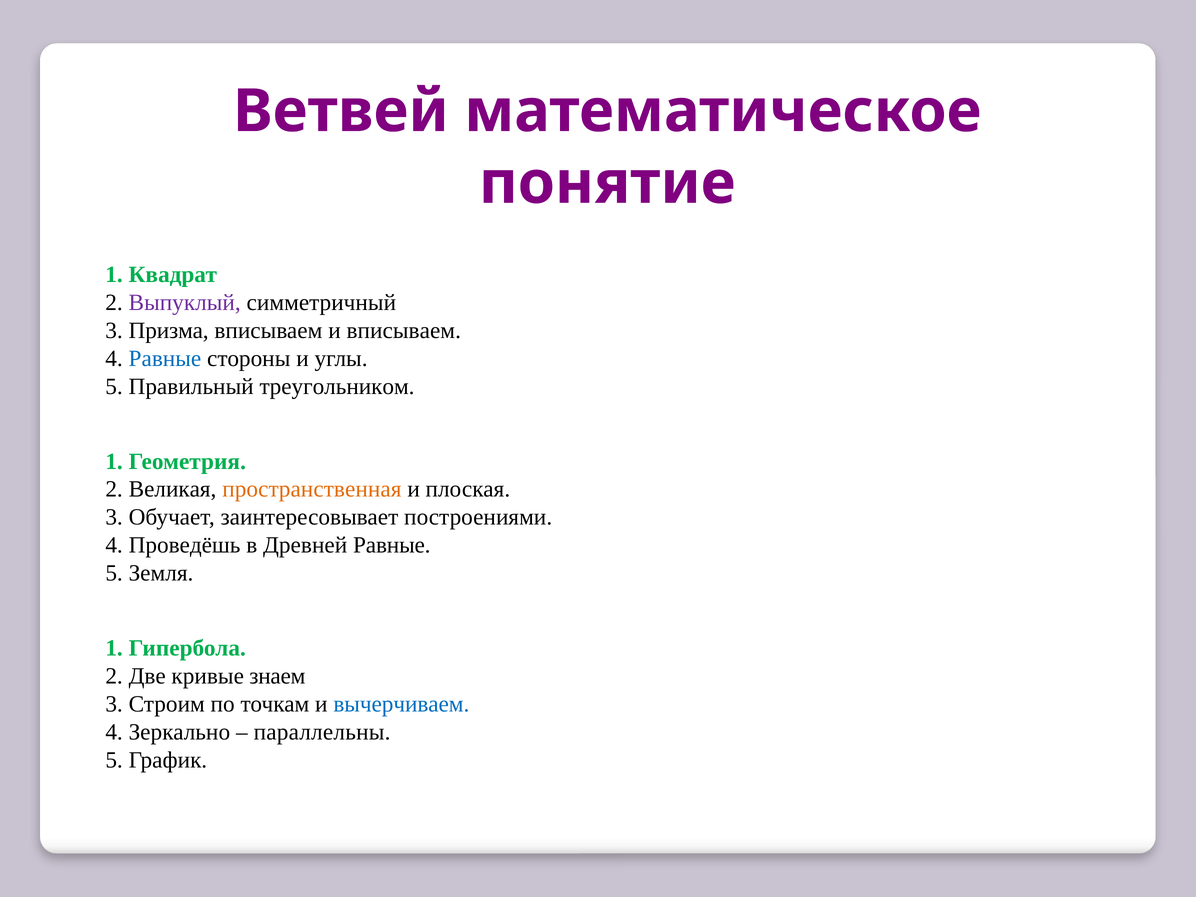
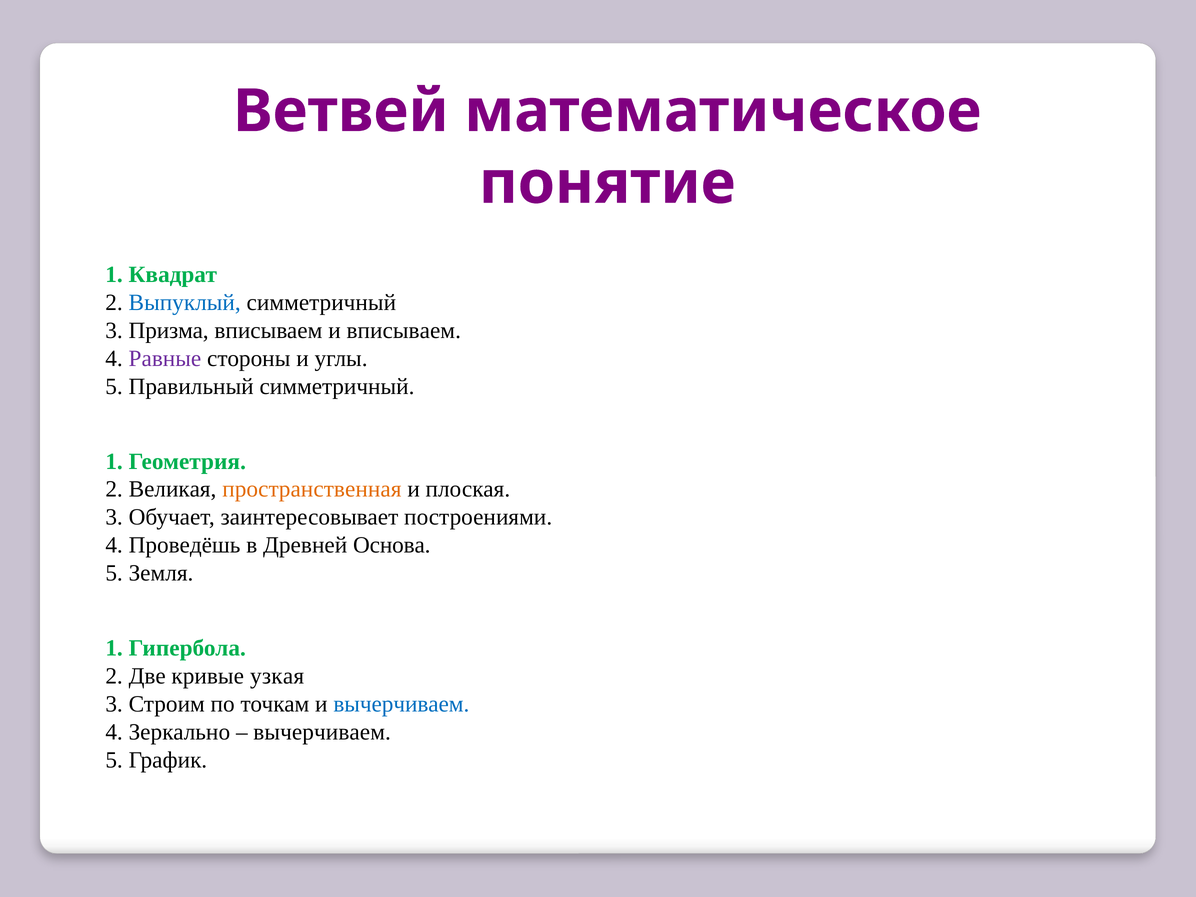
Выпуклый colour: purple -> blue (185, 303)
Равные colour: blue -> purple (165, 358)
Правильный треугольником: треугольником -> симметричный (337, 386)
Древней Равные: Равные -> Основа (392, 545)
знаем: знаем -> узкая (277, 676)
параллельны: параллельны -> вычерчиваем (322, 732)
